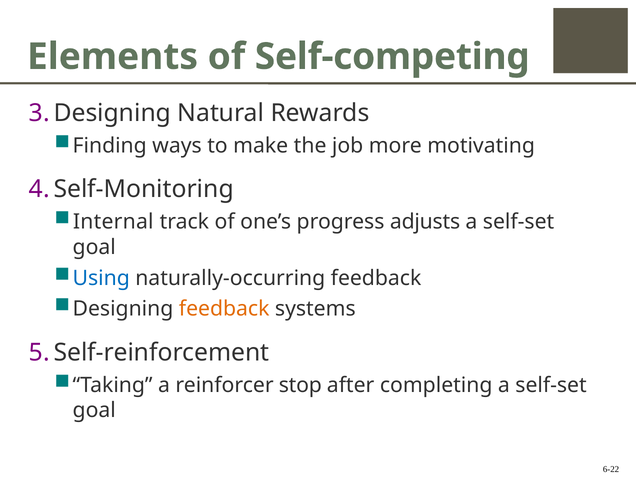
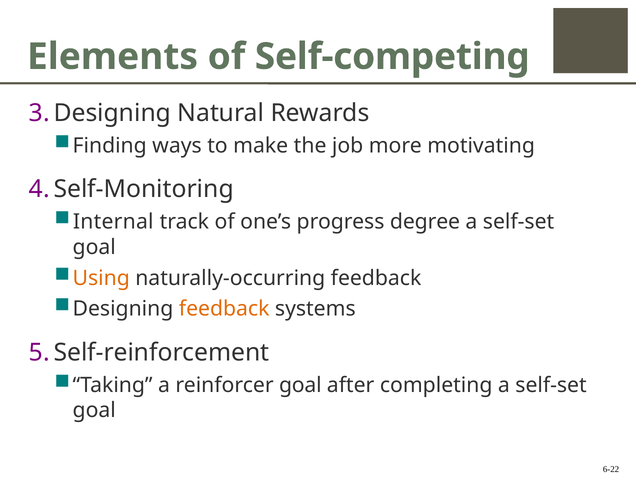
adjusts: adjusts -> degree (425, 222)
Using colour: blue -> orange (101, 278)
reinforcer stop: stop -> goal (300, 385)
